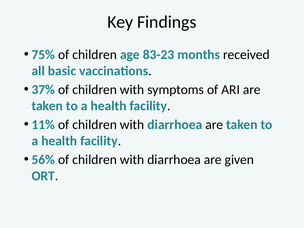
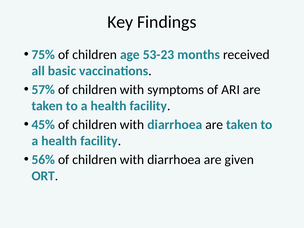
83-23: 83-23 -> 53-23 (159, 55)
37%: 37% -> 57% (43, 90)
11%: 11% -> 45% (43, 125)
